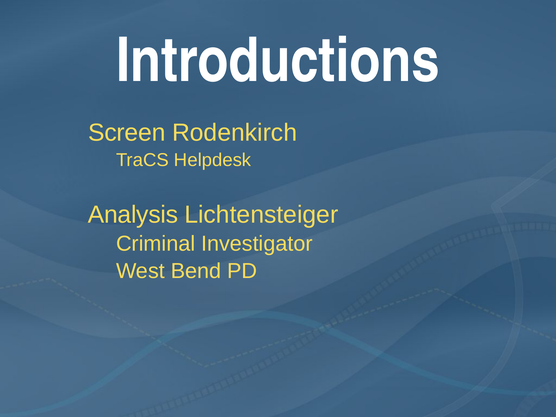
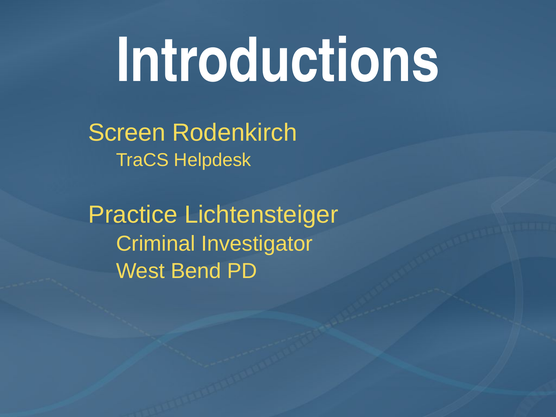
Analysis: Analysis -> Practice (133, 215)
